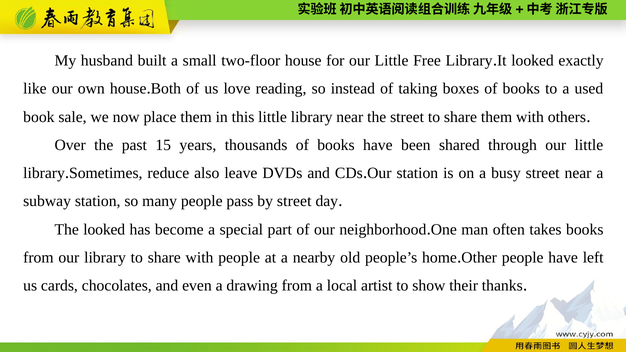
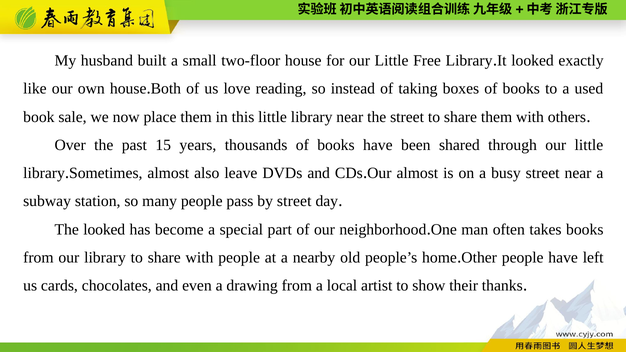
reduce: reduce -> almost (168, 173)
Our station: station -> almost (417, 173)
